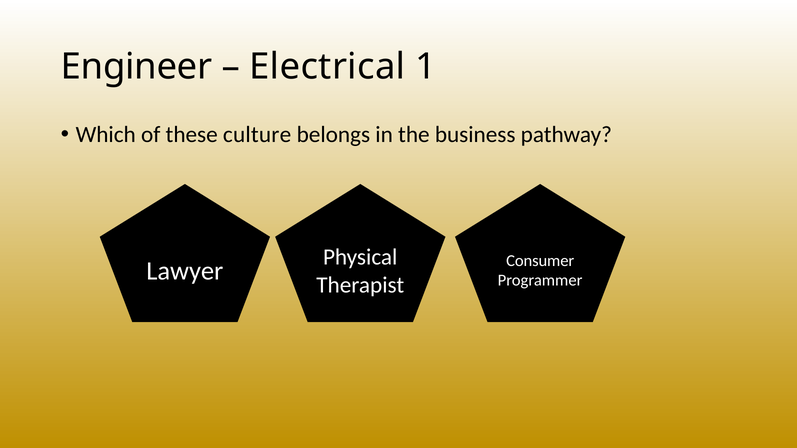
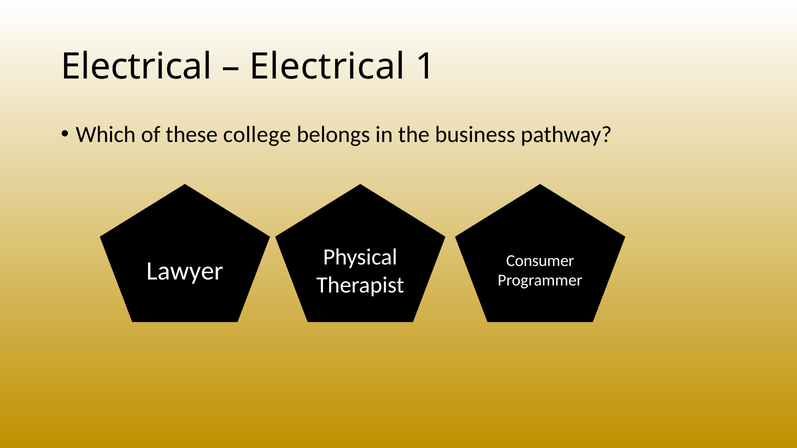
Engineer: Engineer -> Electrical (136, 67)
culture: culture -> college (257, 135)
